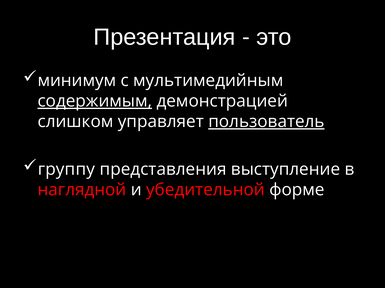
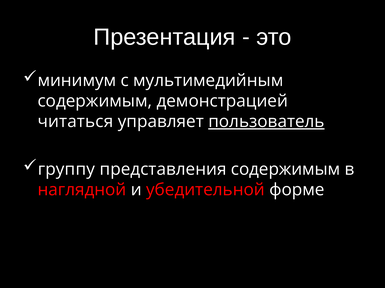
содержимым underline: present -> none (95, 101)
слишком: слишком -> читаться (75, 122)
представления выступление: выступление -> содержимым (286, 170)
